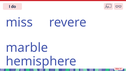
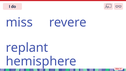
marble: marble -> replant (27, 48)
